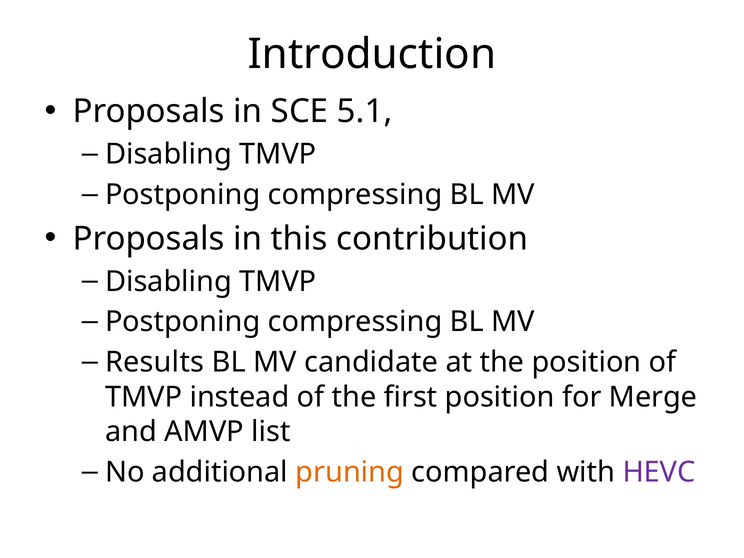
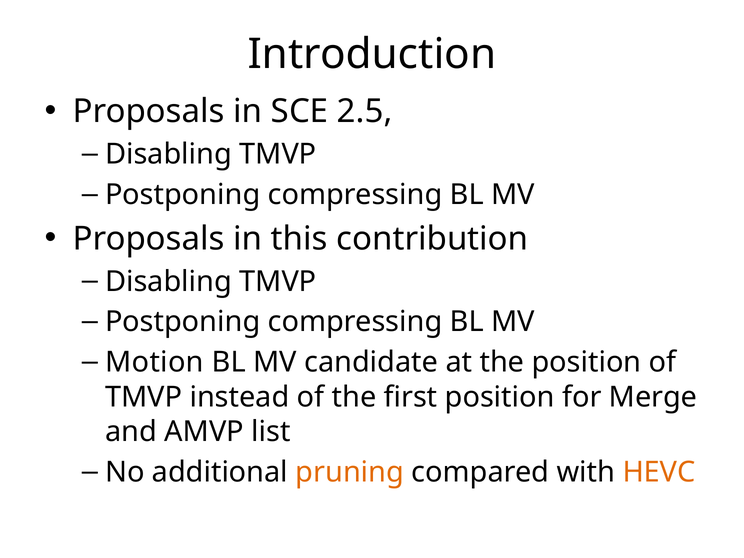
5.1: 5.1 -> 2.5 (365, 112)
Results: Results -> Motion (155, 362)
HEVC colour: purple -> orange (659, 472)
